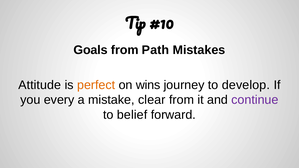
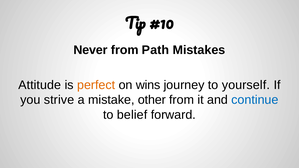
Goals: Goals -> Never (91, 50)
develop: develop -> yourself (246, 85)
every: every -> strive (59, 100)
clear: clear -> other (152, 100)
continue colour: purple -> blue (255, 100)
